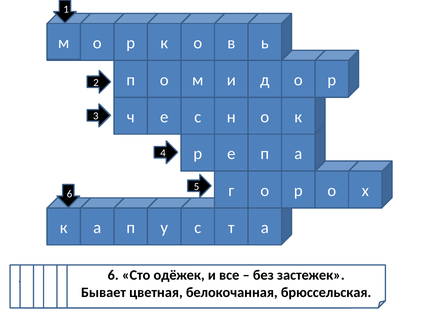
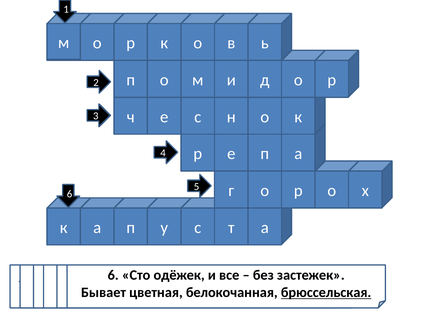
брюссельская underline: none -> present (326, 292)
